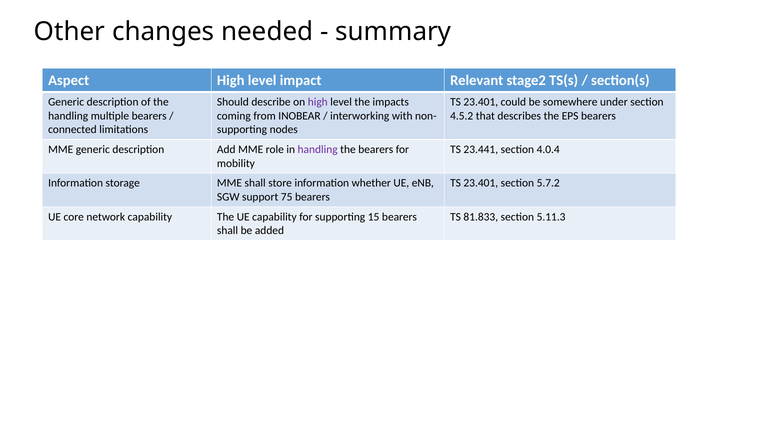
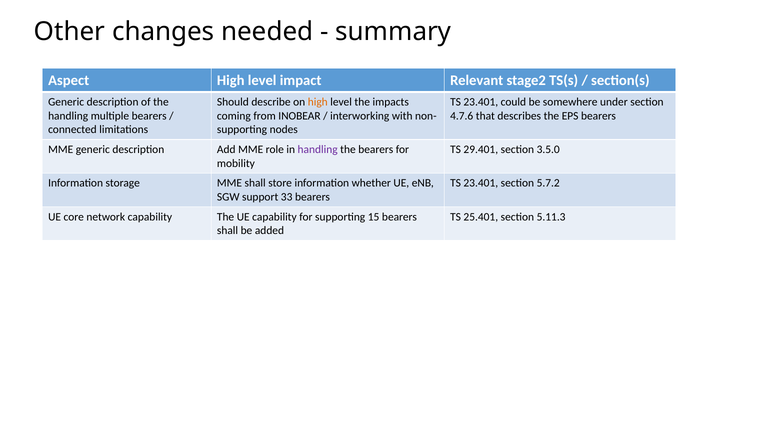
high colour: purple -> orange (318, 102)
4.5.2: 4.5.2 -> 4.7.6 (462, 116)
23.441: 23.441 -> 29.401 (481, 149)
4.0.4: 4.0.4 -> 3.5.0 (548, 149)
75: 75 -> 33 (287, 197)
81.833: 81.833 -> 25.401 (481, 216)
